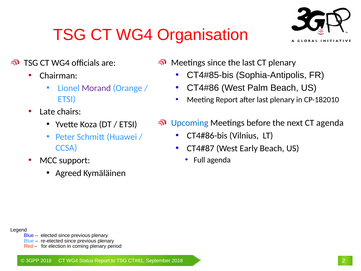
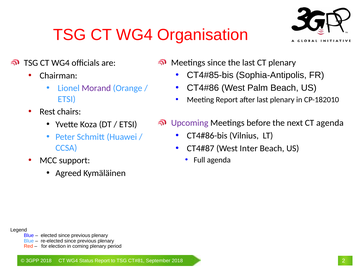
Late: Late -> Rest (47, 112)
Upcoming colour: blue -> purple (190, 123)
Early: Early -> Inter (249, 148)
